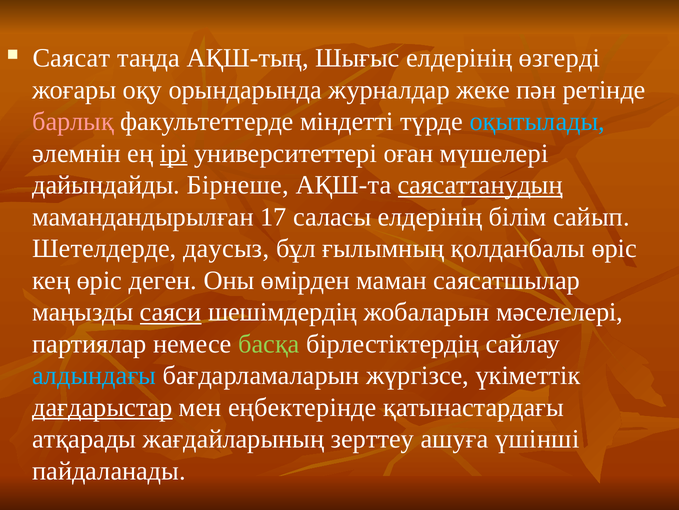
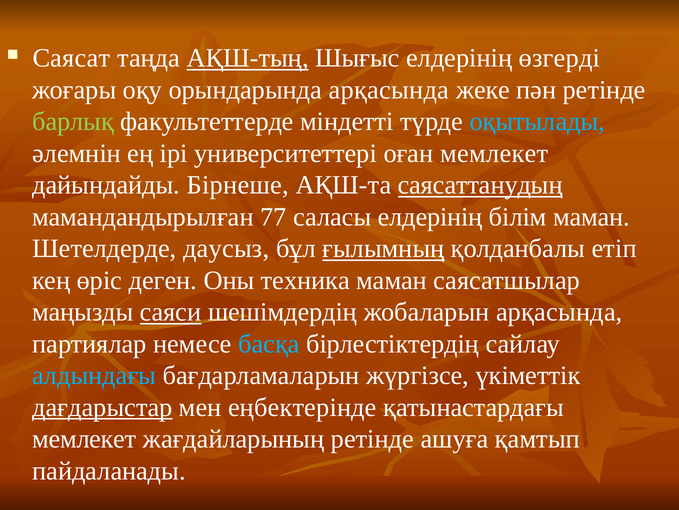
АҚШ-тың underline: none -> present (248, 58)
орындарында журналдар: журналдар -> арқасында (389, 90)
барлық colour: pink -> light green (73, 121)
ірі underline: present -> none (174, 153)
оған мүшелері: мүшелері -> мемлекет (494, 153)
17: 17 -> 77 (273, 217)
білім сайып: сайып -> маман (592, 217)
ғылымның underline: none -> present (383, 248)
қолданбалы өріс: өріс -> етіп (614, 248)
өмірден: өмірден -> техника (305, 280)
жобаларын мәселелері: мәселелері -> арқасында (559, 312)
басқа colour: light green -> light blue (269, 343)
атқарады: атқарады -> мемлекет (84, 439)
жағдайларының зерттеу: зерттеу -> ретінде (372, 439)
үшінші: үшінші -> қамтып (537, 439)
